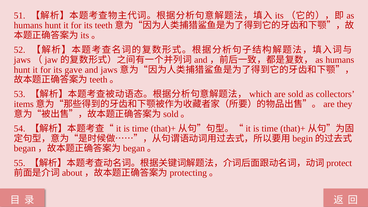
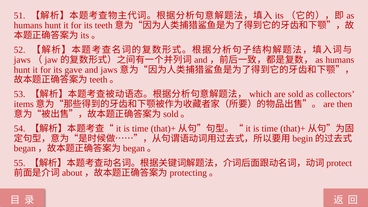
they: they -> then (345, 104)
